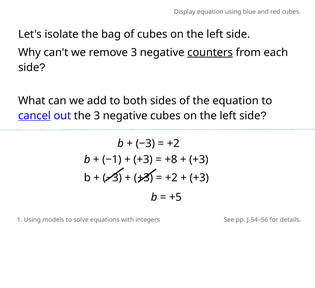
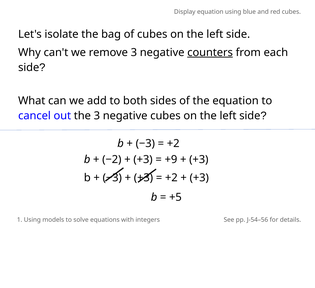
cancel underline: present -> none (34, 116)
−1: −1 -> −2 (112, 160)
+8: +8 -> +9 (171, 160)
